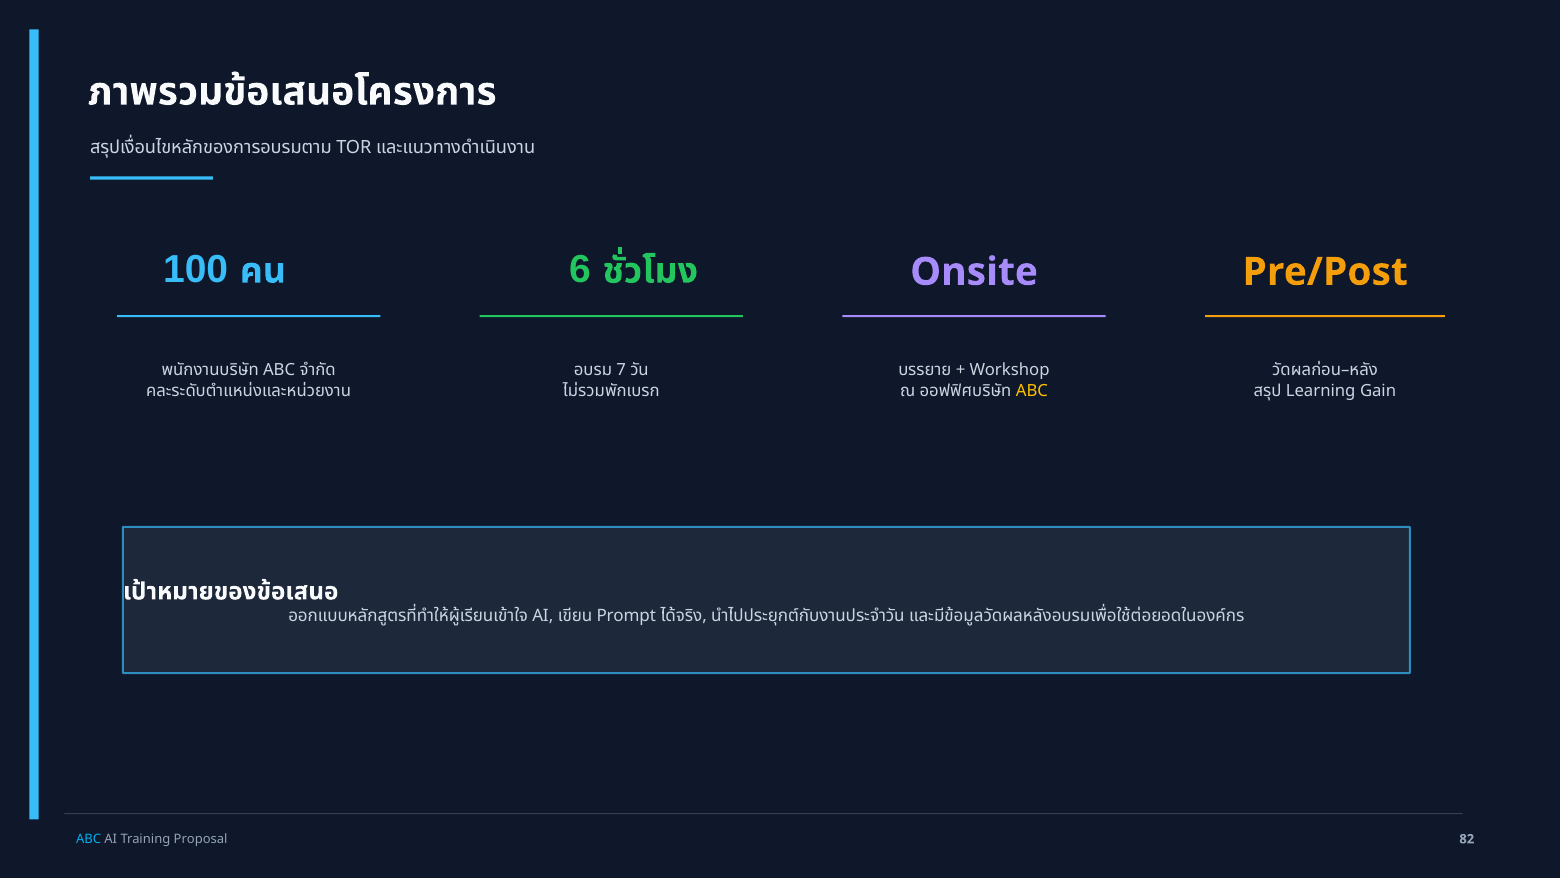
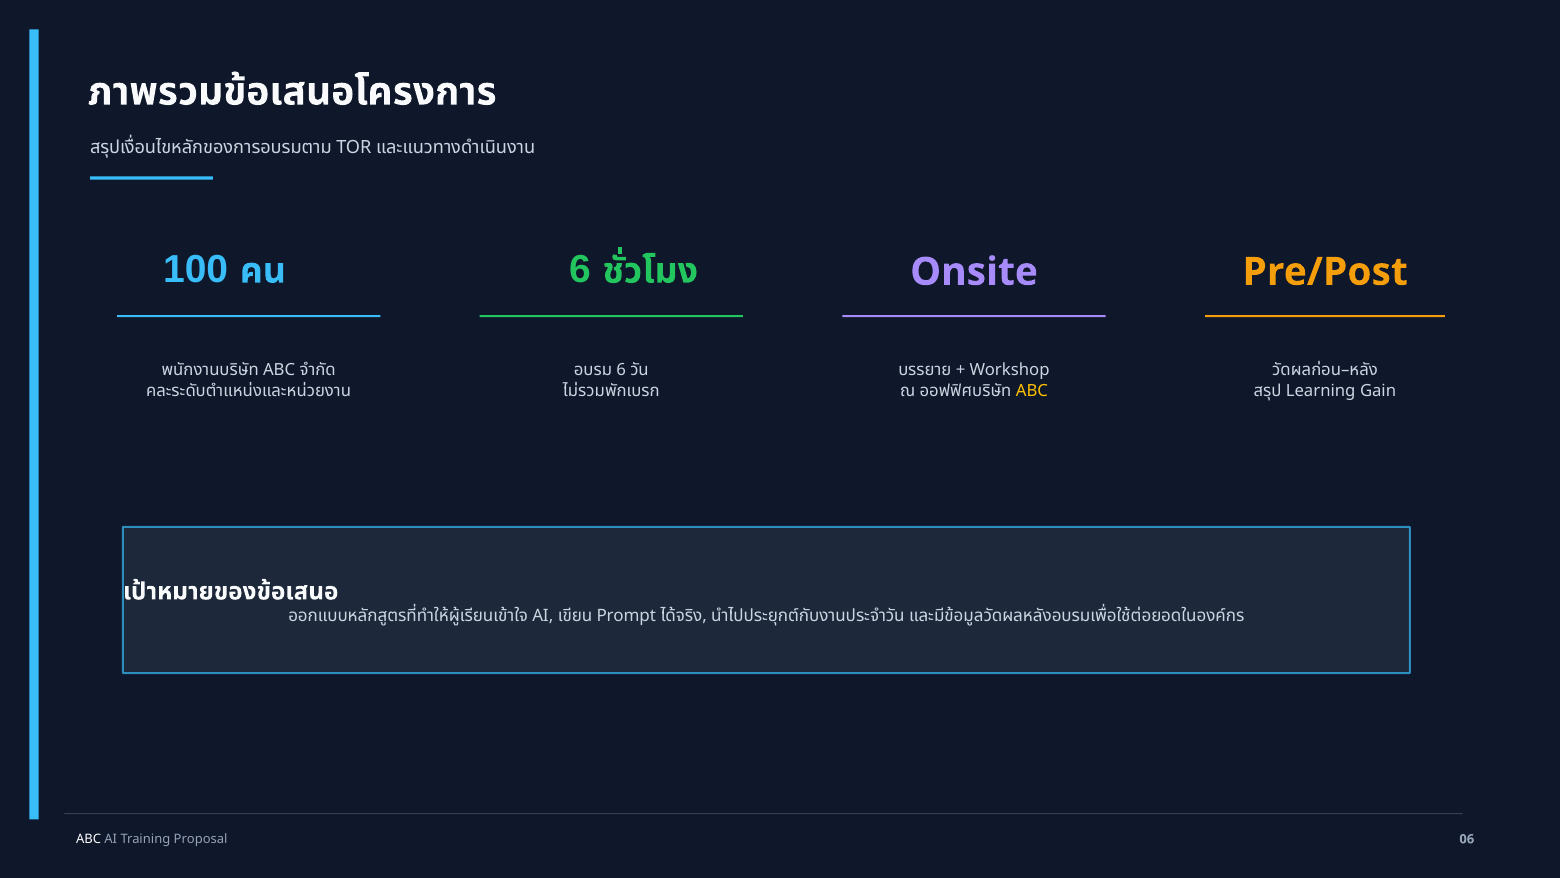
7: 7 -> 6 (621, 370)
ABC colour: light blue -> white (88, 839)
82: 82 -> 06 (1467, 839)
